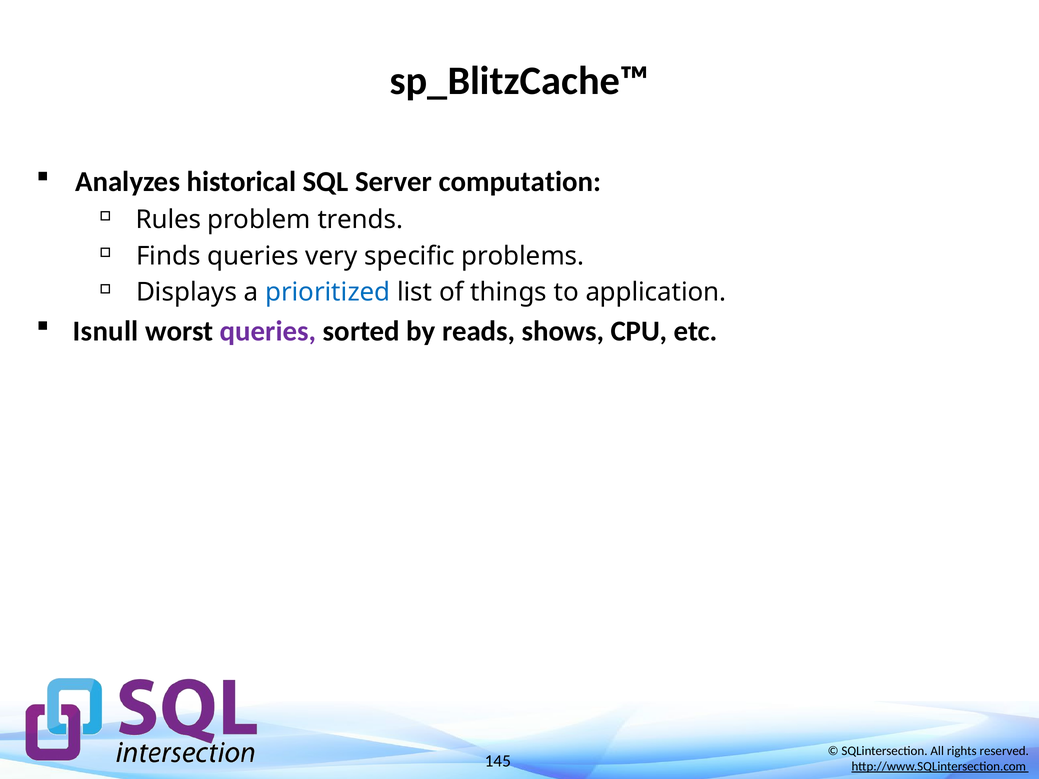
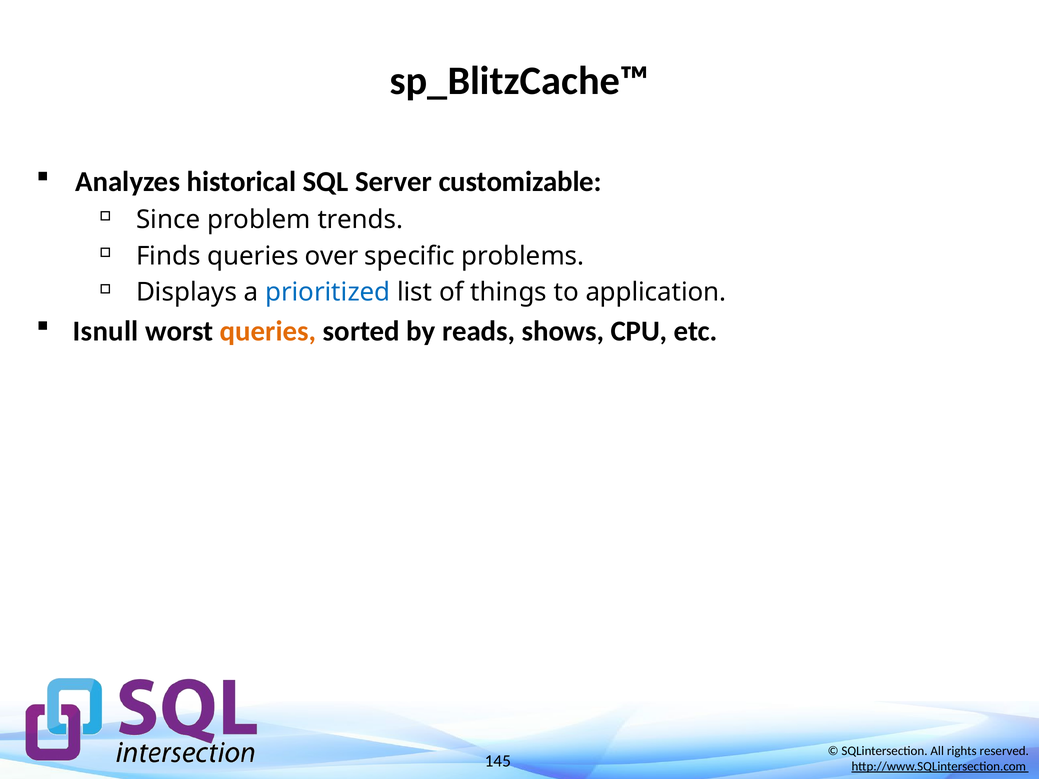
computation: computation -> customizable (520, 182)
Rules: Rules -> Since (168, 220)
very: very -> over (332, 256)
queries colour: purple -> orange (268, 331)
